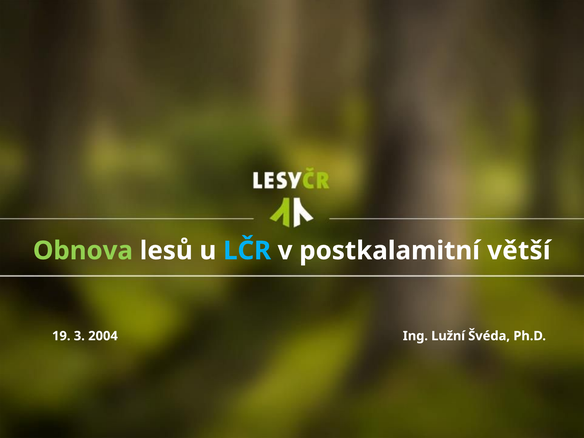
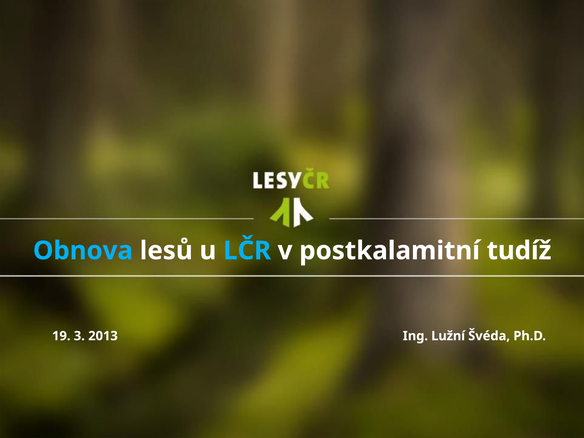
Obnova colour: light green -> light blue (83, 251)
větší: větší -> tudíž (519, 251)
2004: 2004 -> 2013 (103, 336)
